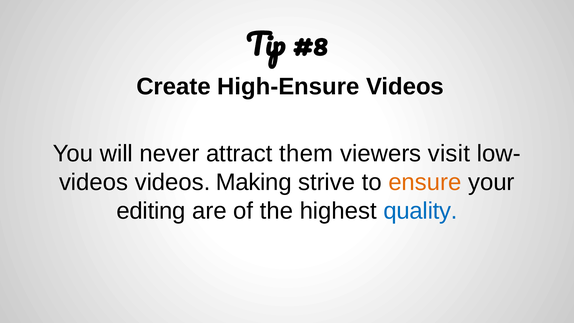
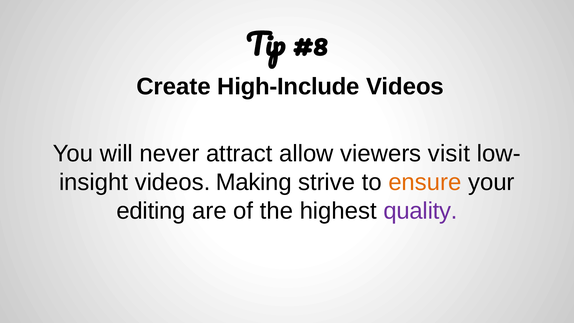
High-Ensure: High-Ensure -> High-Include (288, 87)
them: them -> allow (306, 154)
videos: videos -> insight (94, 182)
quality colour: blue -> purple (421, 211)
